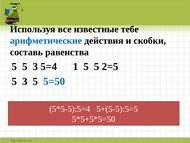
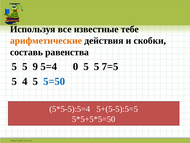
арифметические colour: blue -> orange (46, 41)
5 5 3: 3 -> 9 (35, 66)
1: 1 -> 0 (76, 66)
2=5: 2=5 -> 7=5 (110, 66)
3: 3 -> 4 (25, 81)
